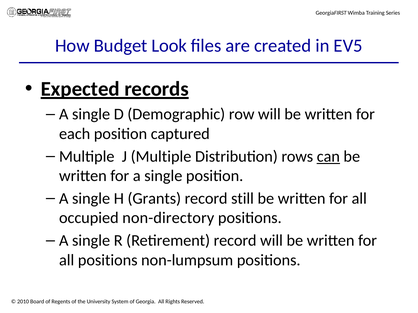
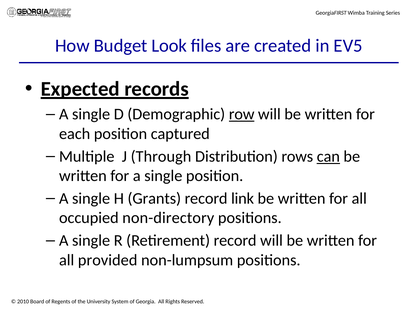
row underline: none -> present (242, 114)
J Multiple: Multiple -> Through (161, 157)
still: still -> link (243, 199)
all positions: positions -> provided (108, 260)
